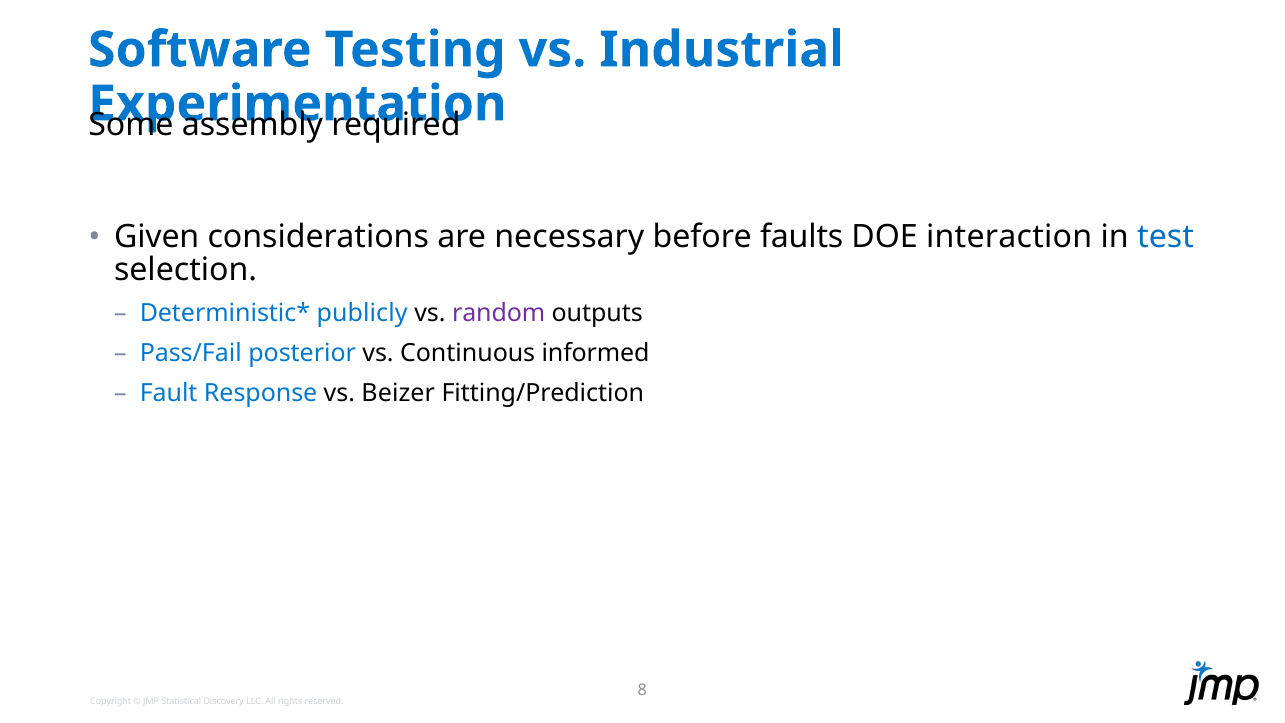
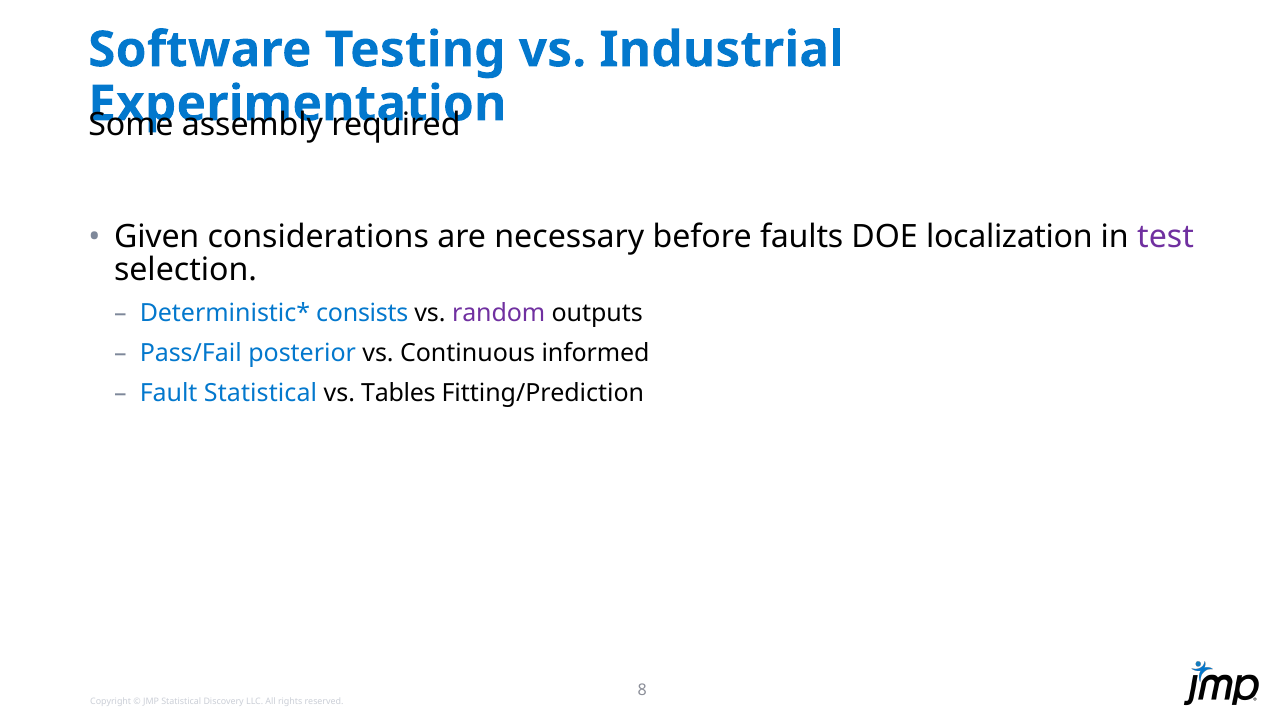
interaction: interaction -> localization (1009, 237)
test colour: blue -> purple (1166, 237)
publicly: publicly -> consists (362, 313)
Fault Response: Response -> Statistical (261, 393)
Beizer: Beizer -> Tables (398, 393)
